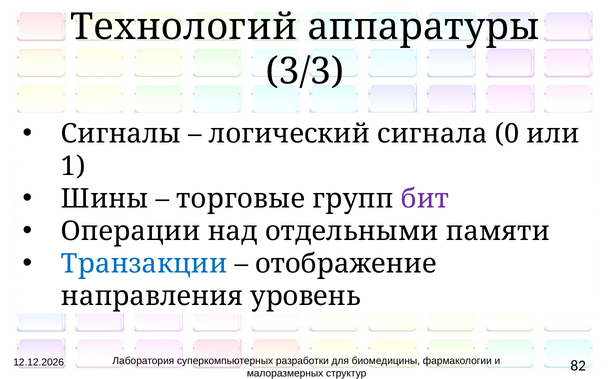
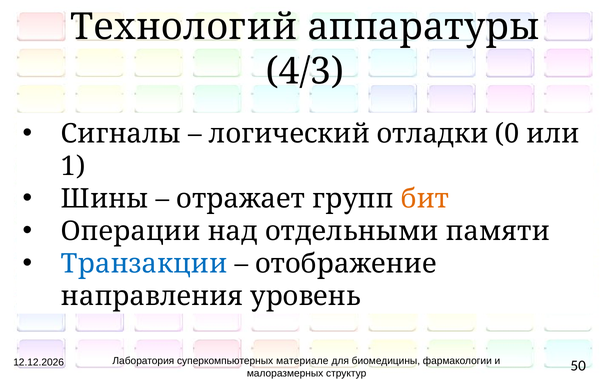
3/3: 3/3 -> 4/3 (305, 72)
сигнала: сигнала -> отладки (433, 134)
торговые: торговые -> отражает (241, 199)
бит colour: purple -> orange (425, 199)
разработки: разработки -> материале (302, 361)
82: 82 -> 50 (578, 366)
